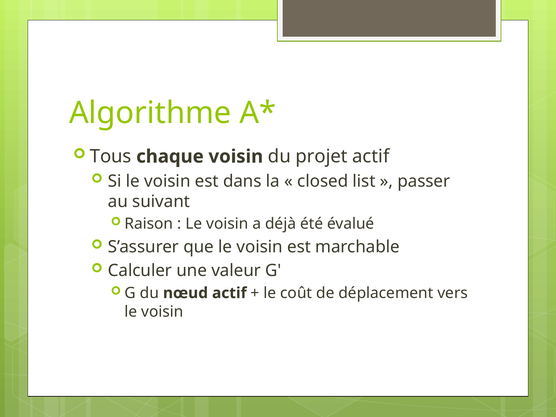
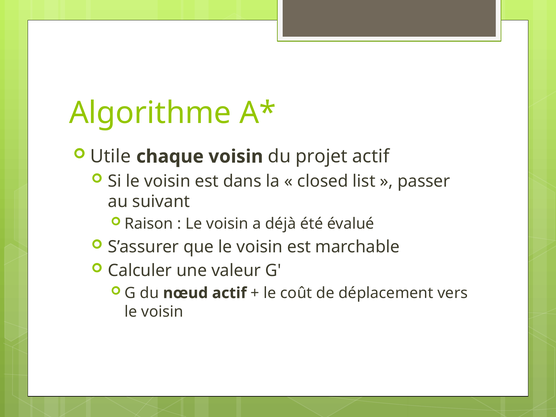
Tous: Tous -> Utile (111, 157)
